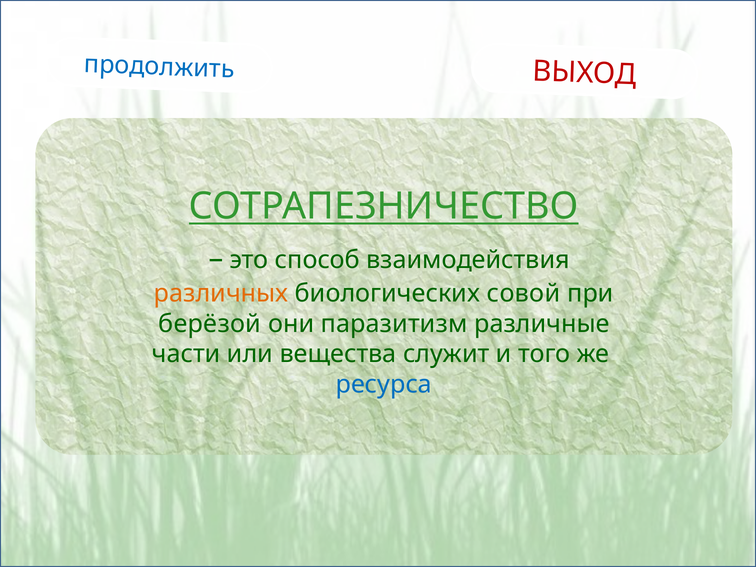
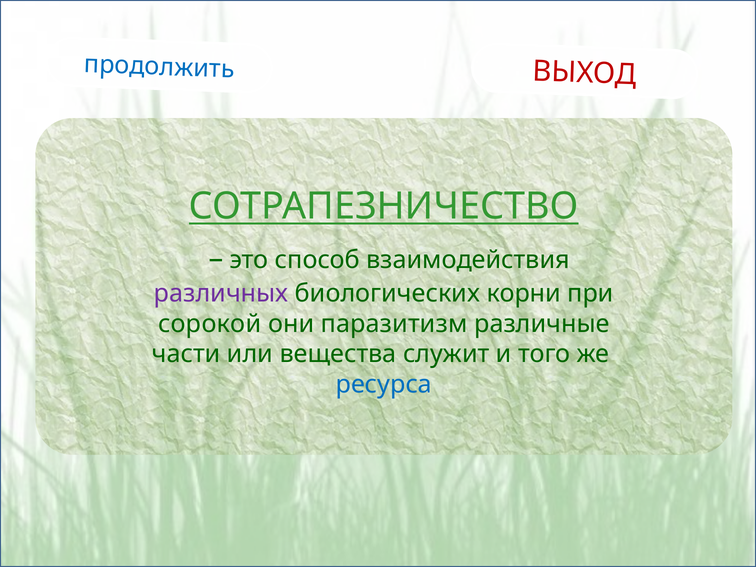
различных colour: orange -> purple (221, 294)
совой: совой -> корни (524, 294)
берёзой: берёзой -> сорокой (210, 324)
